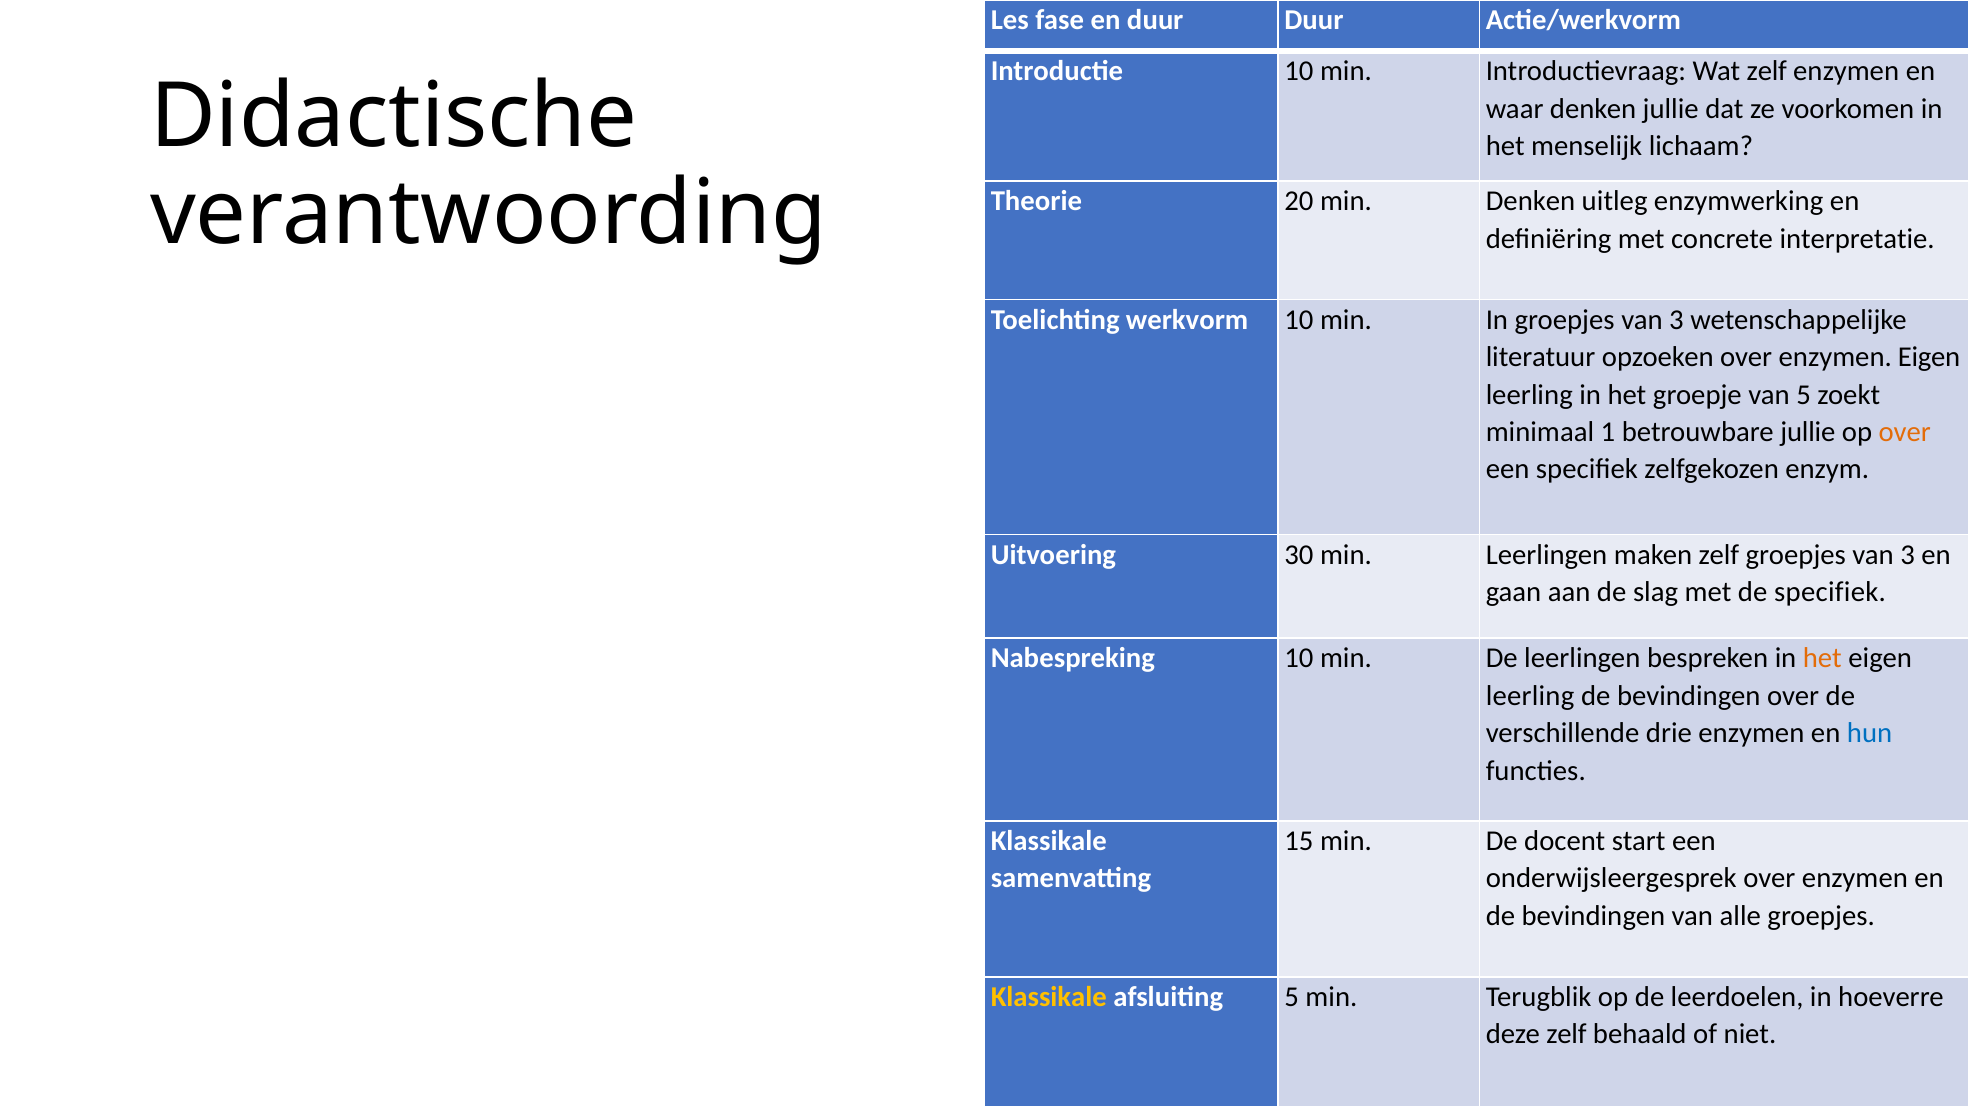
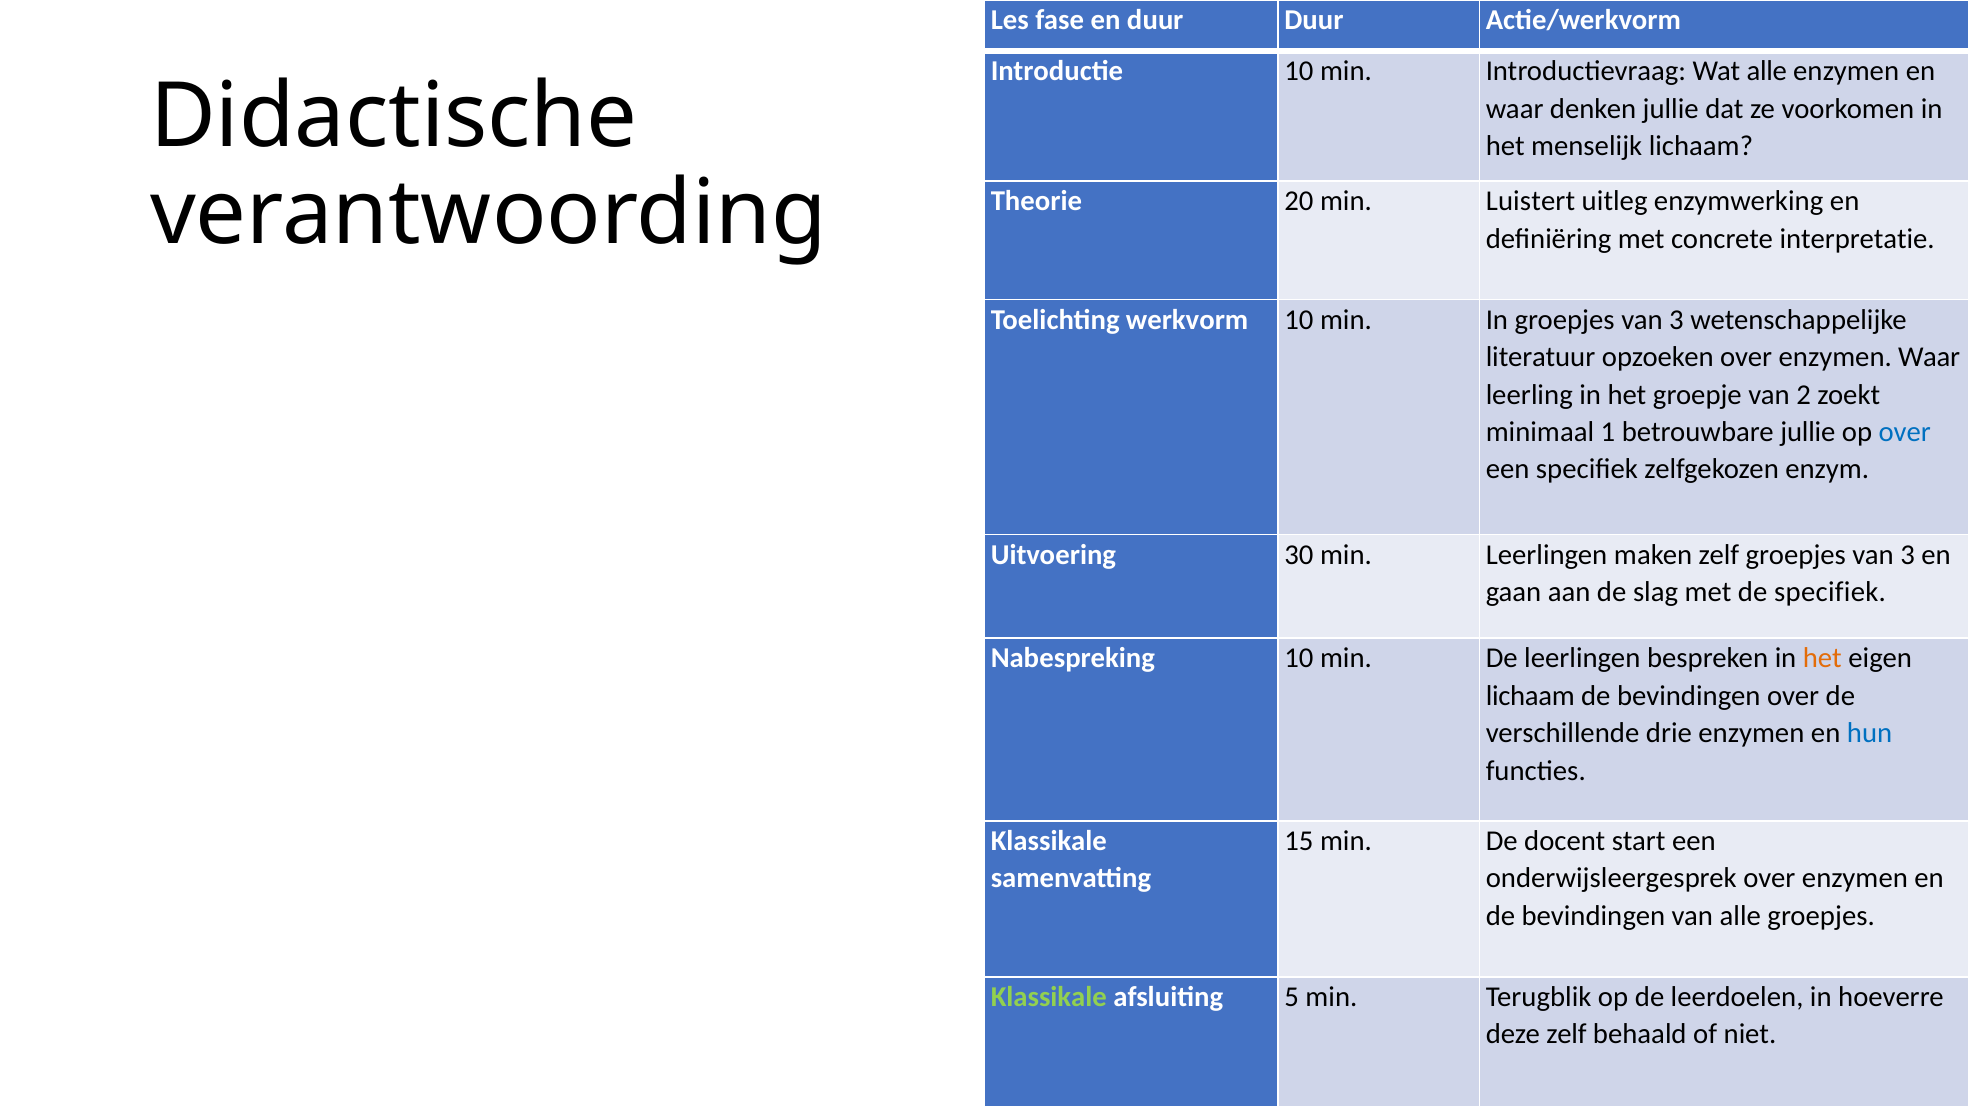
Wat zelf: zelf -> alle (1767, 71)
min Denken: Denken -> Luistert (1530, 201)
enzymen Eigen: Eigen -> Waar (1929, 357)
van 5: 5 -> 2 (1804, 395)
over colour: orange -> blue (1905, 432)
leerling: leerling -> lichaam (1530, 696)
Klassikale colour: yellow -> light green (1049, 998)
